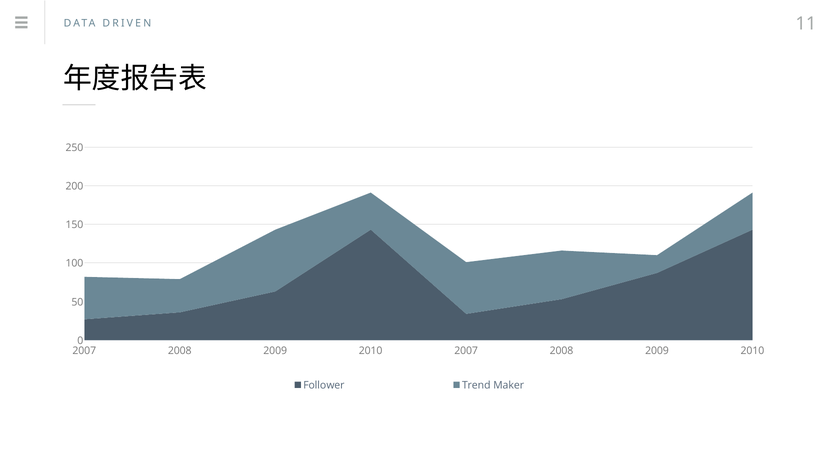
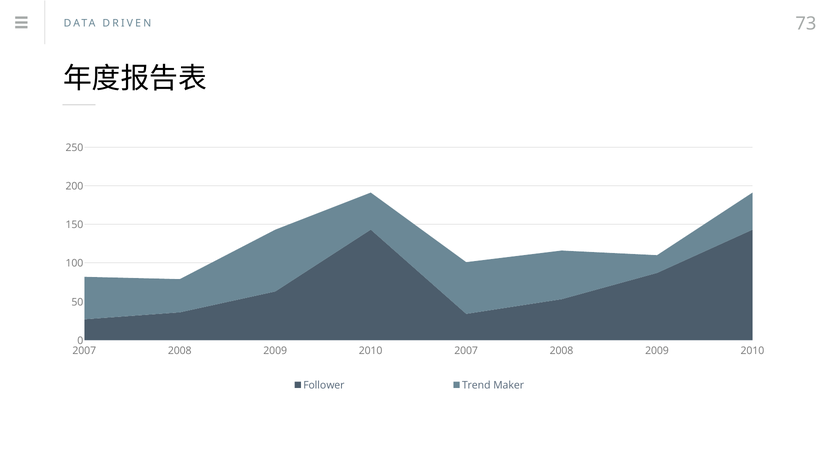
11: 11 -> 73 (806, 24)
